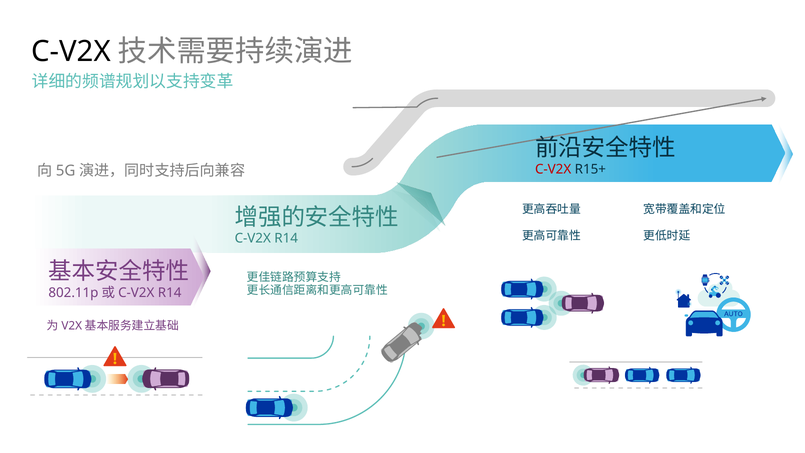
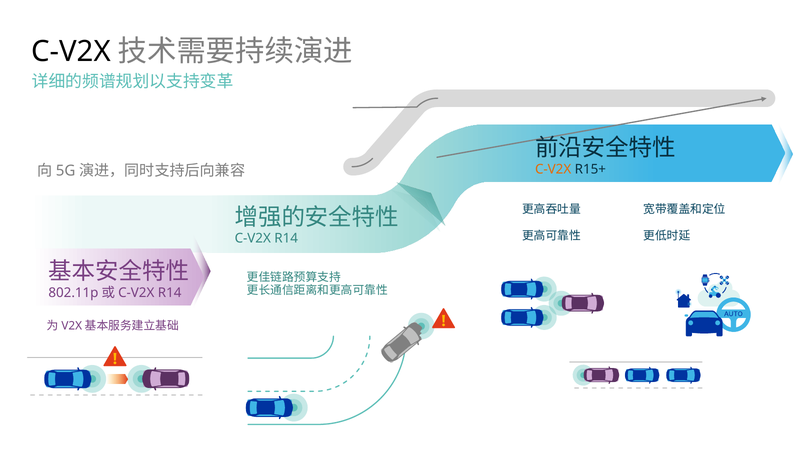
C-V2X colour: red -> orange (553, 169)
